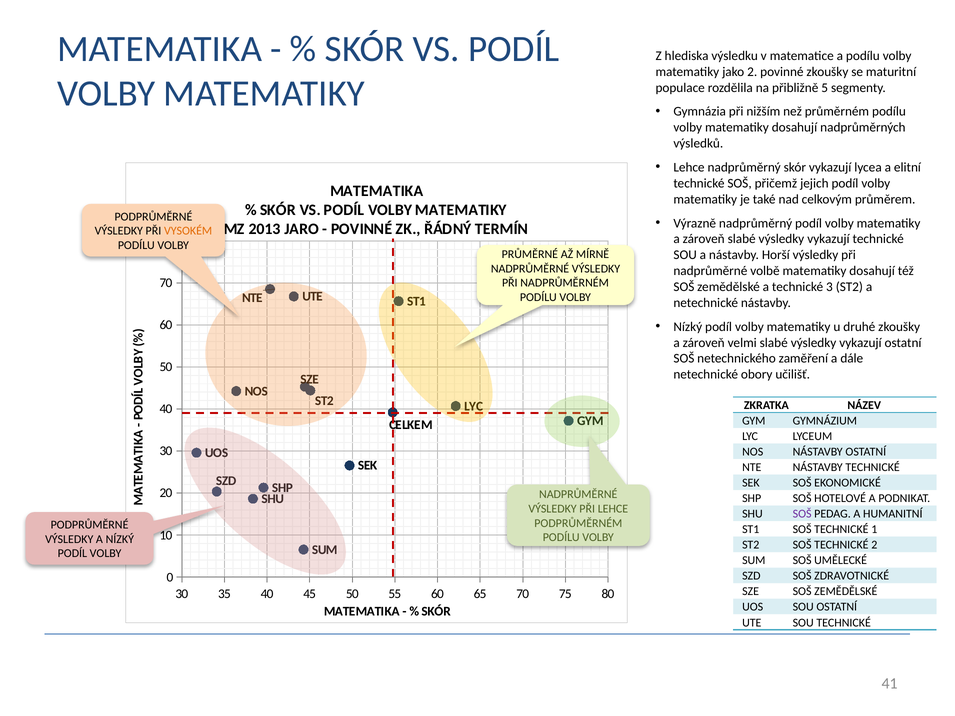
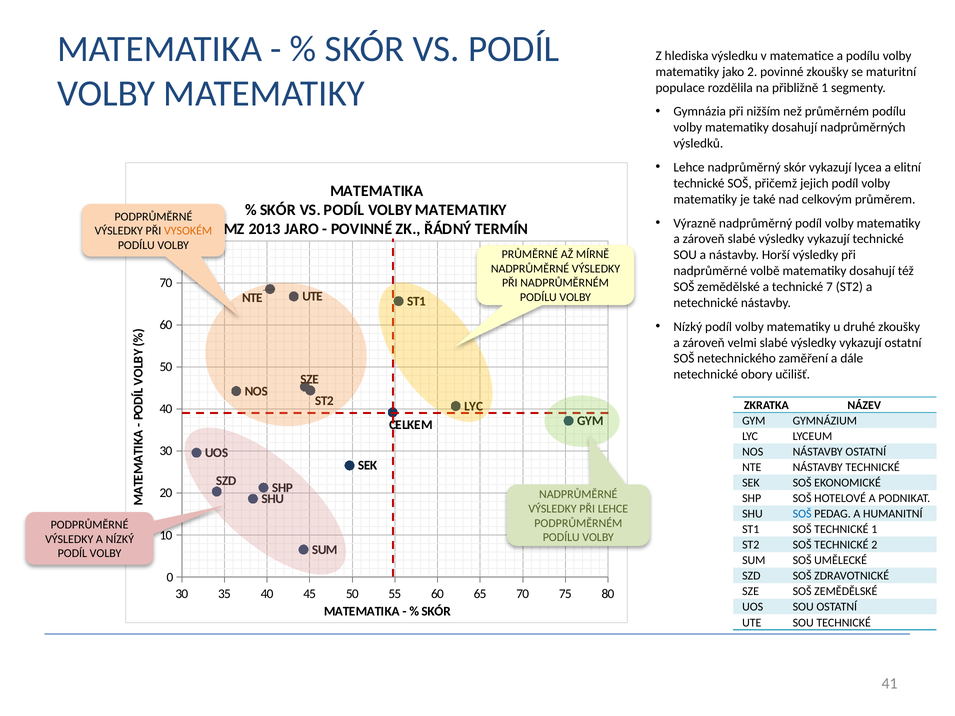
přibližně 5: 5 -> 1 (825, 88)
3: 3 -> 7 (829, 287)
SOŠ colour: purple -> blue (802, 514)
